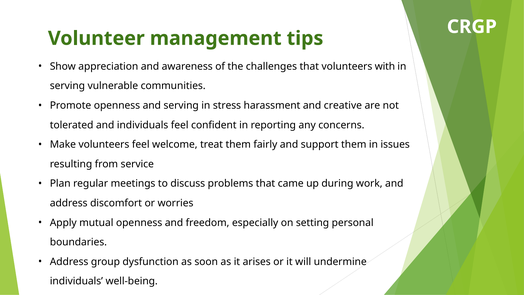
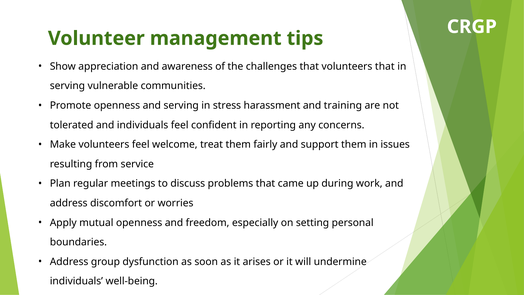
volunteers with: with -> that (385, 66)
creative: creative -> training (343, 105)
